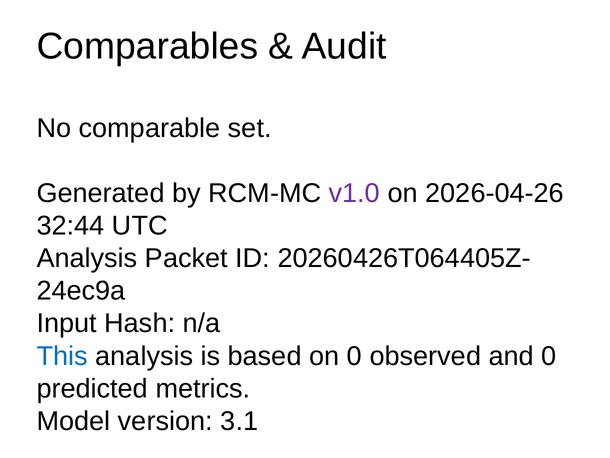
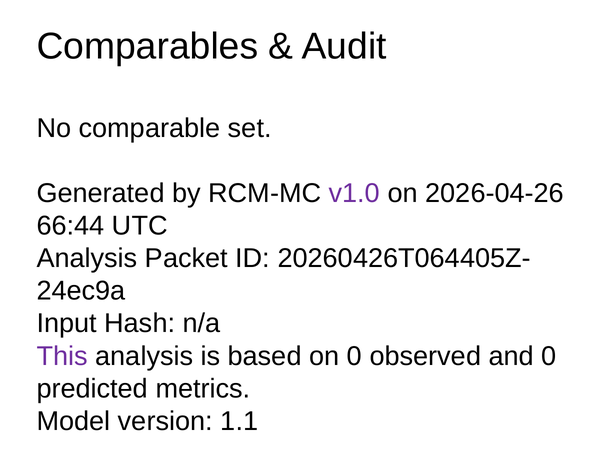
32:44: 32:44 -> 66:44 (70, 226)
This colour: blue -> purple (62, 356)
3.1: 3.1 -> 1.1 (239, 421)
